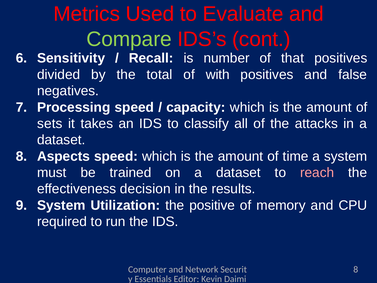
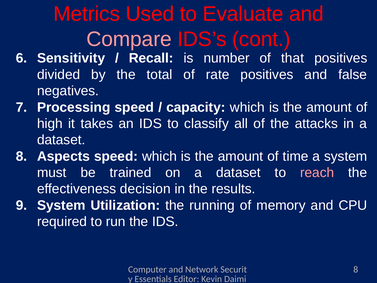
Compare colour: light green -> pink (129, 39)
with: with -> rate (218, 75)
sets: sets -> high (50, 123)
positive: positive -> running (212, 205)
